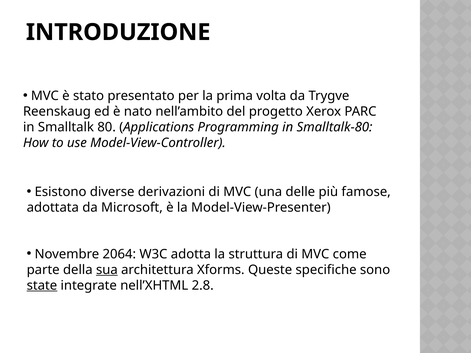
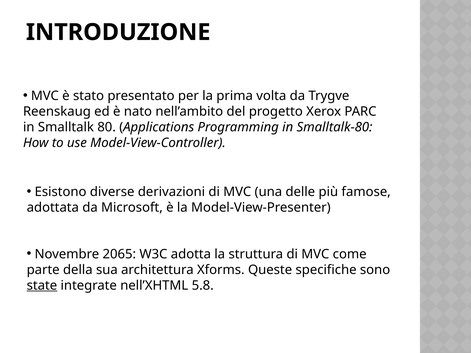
2064: 2064 -> 2065 (119, 254)
sua underline: present -> none (107, 270)
2.8: 2.8 -> 5.8 (203, 286)
